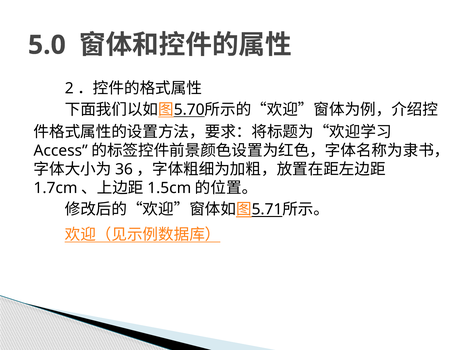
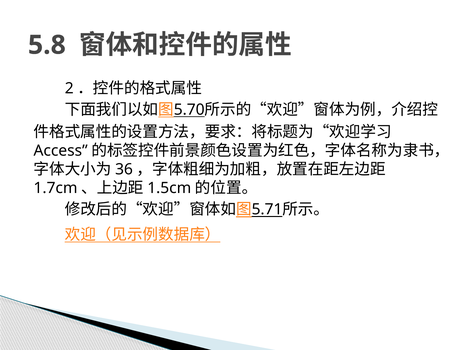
5.0: 5.0 -> 5.8 (47, 45)
